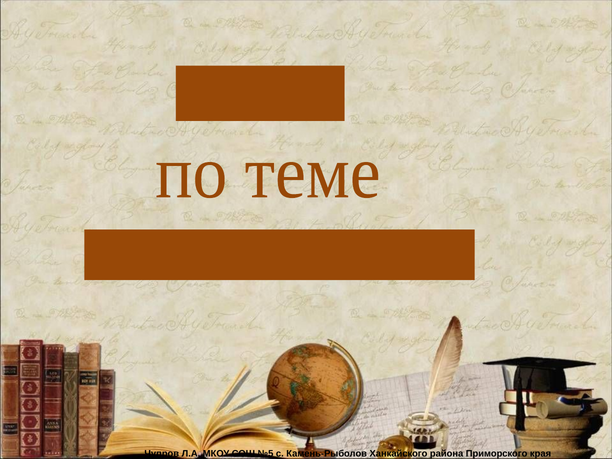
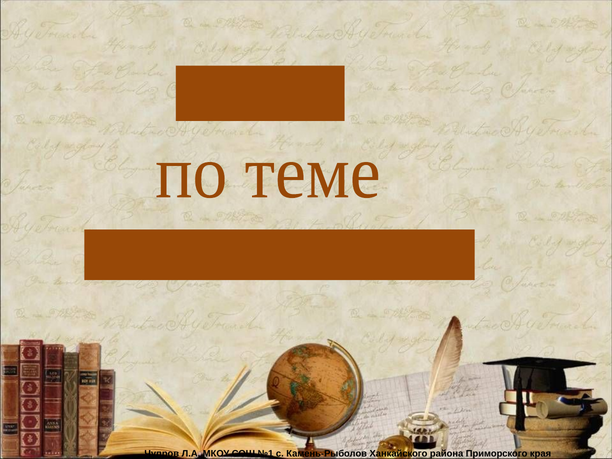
№5: №5 -> №1 (266, 454)
